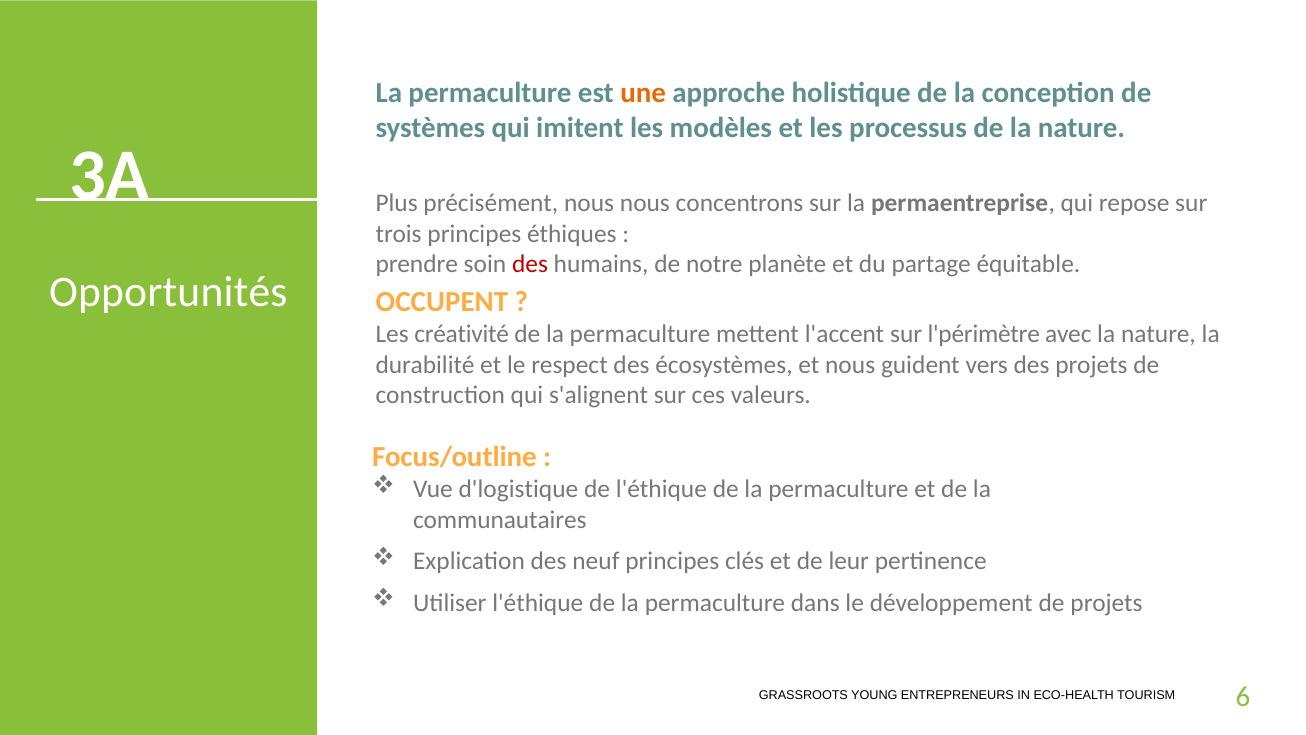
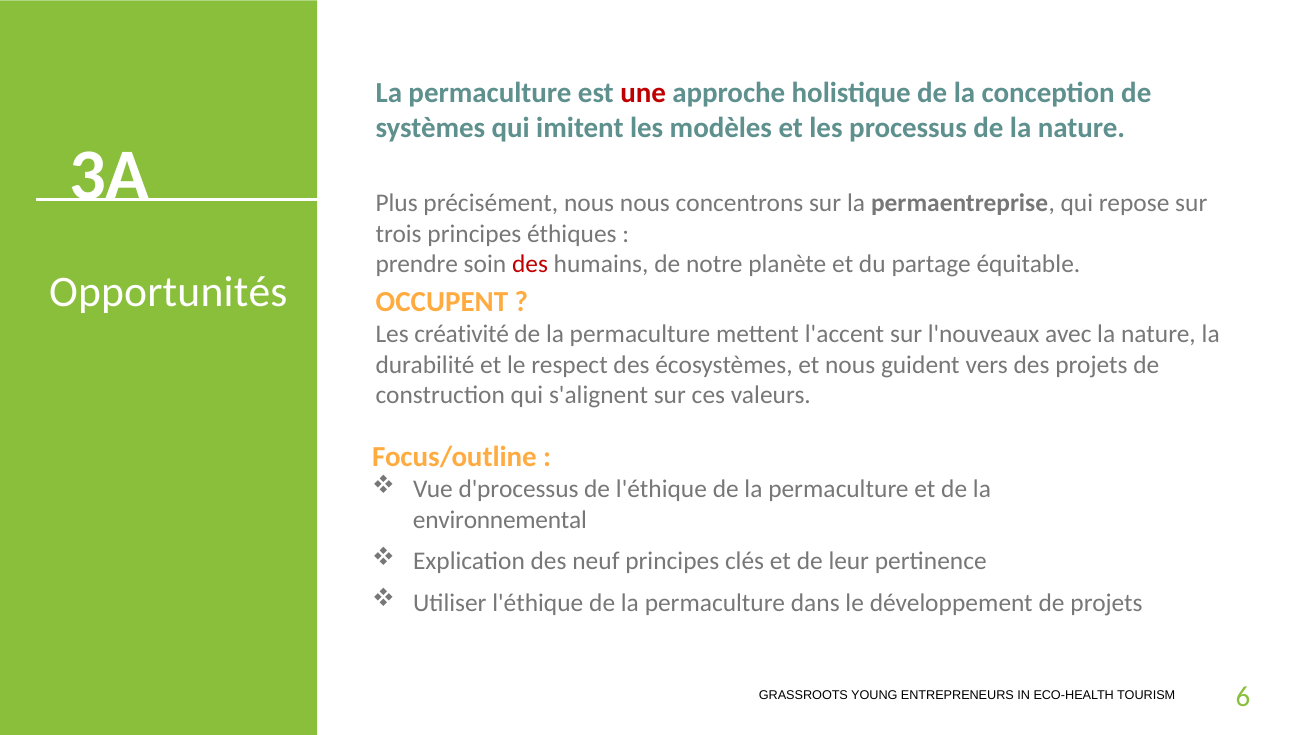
une colour: orange -> red (643, 93)
l'périmètre: l'périmètre -> l'nouveaux (984, 334)
d'logistique: d'logistique -> d'processus (518, 489)
communautaires: communautaires -> environnemental (500, 520)
